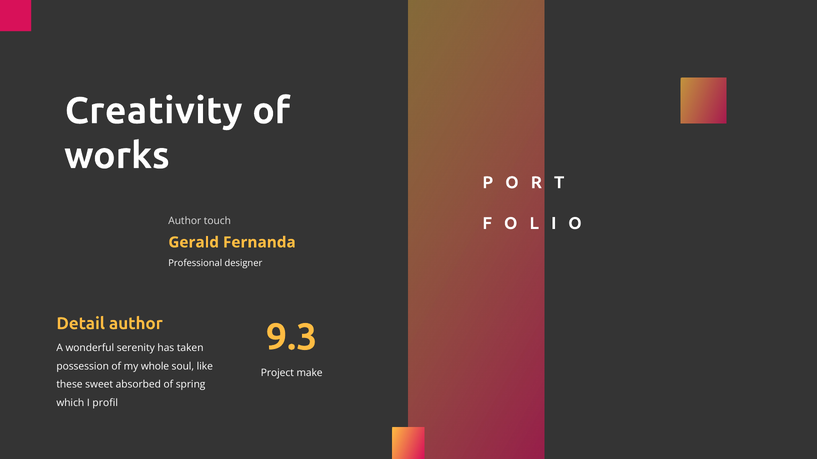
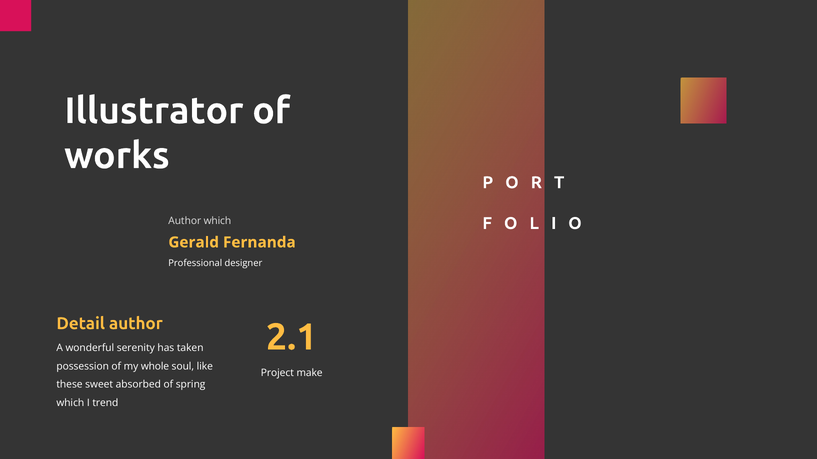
Creativity: Creativity -> Illustrator (154, 111)
Author touch: touch -> which (217, 221)
9.3: 9.3 -> 2.1 (292, 338)
profil: profil -> trend (105, 403)
